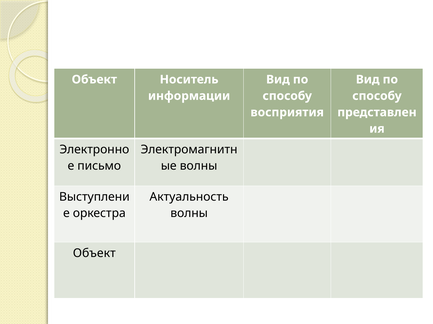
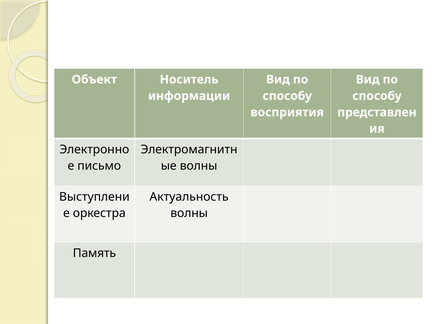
Объект: Объект -> Память (94, 254)
